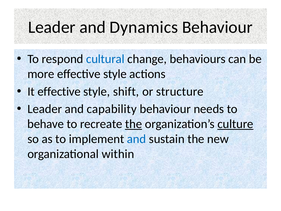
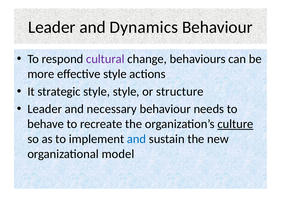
cultural colour: blue -> purple (105, 59)
It effective: effective -> strategic (59, 91)
style shift: shift -> style (126, 91)
capability: capability -> necessary (112, 109)
the underline: present -> none (134, 124)
within: within -> model (118, 154)
